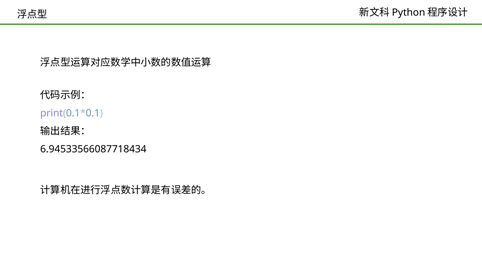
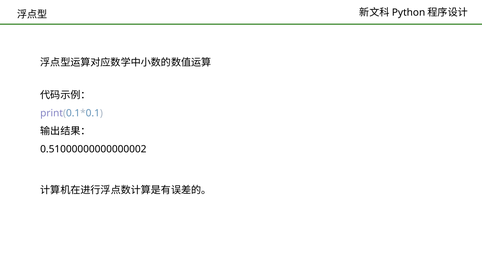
6.94533566087718434: 6.94533566087718434 -> 0.51000000000000002 (93, 149)
